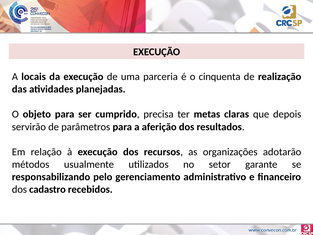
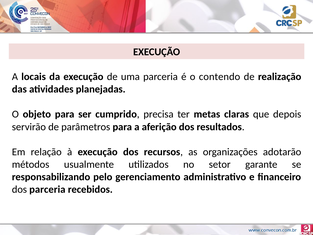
cinquenta: cinquenta -> contendo (220, 77)
dos cadastro: cadastro -> parceria (47, 189)
